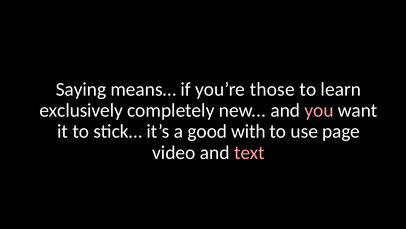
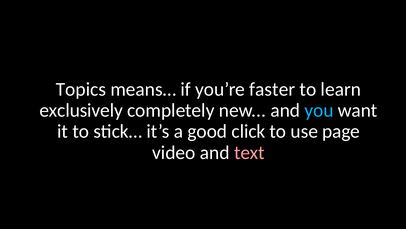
Saying: Saying -> Topics (81, 89)
those: those -> faster (272, 89)
you colour: pink -> light blue (319, 110)
with: with -> click (248, 131)
